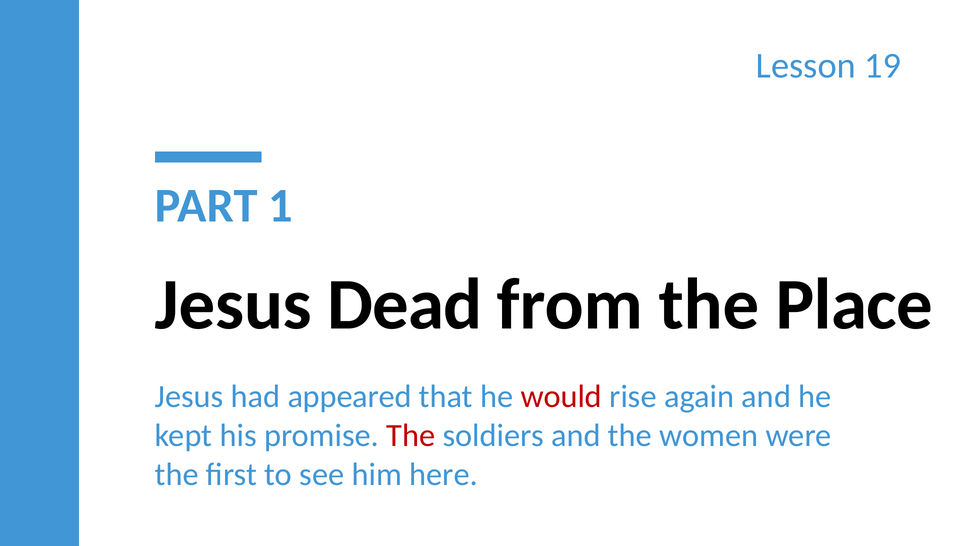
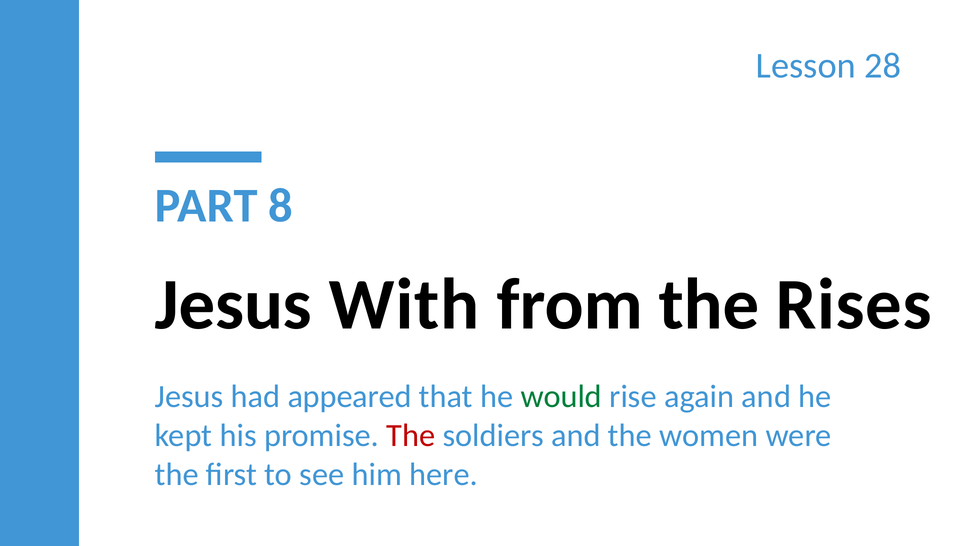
19: 19 -> 28 (883, 66)
1: 1 -> 8 (281, 206)
Dead: Dead -> With (404, 305)
Place: Place -> Rises (854, 305)
would colour: red -> green (561, 397)
